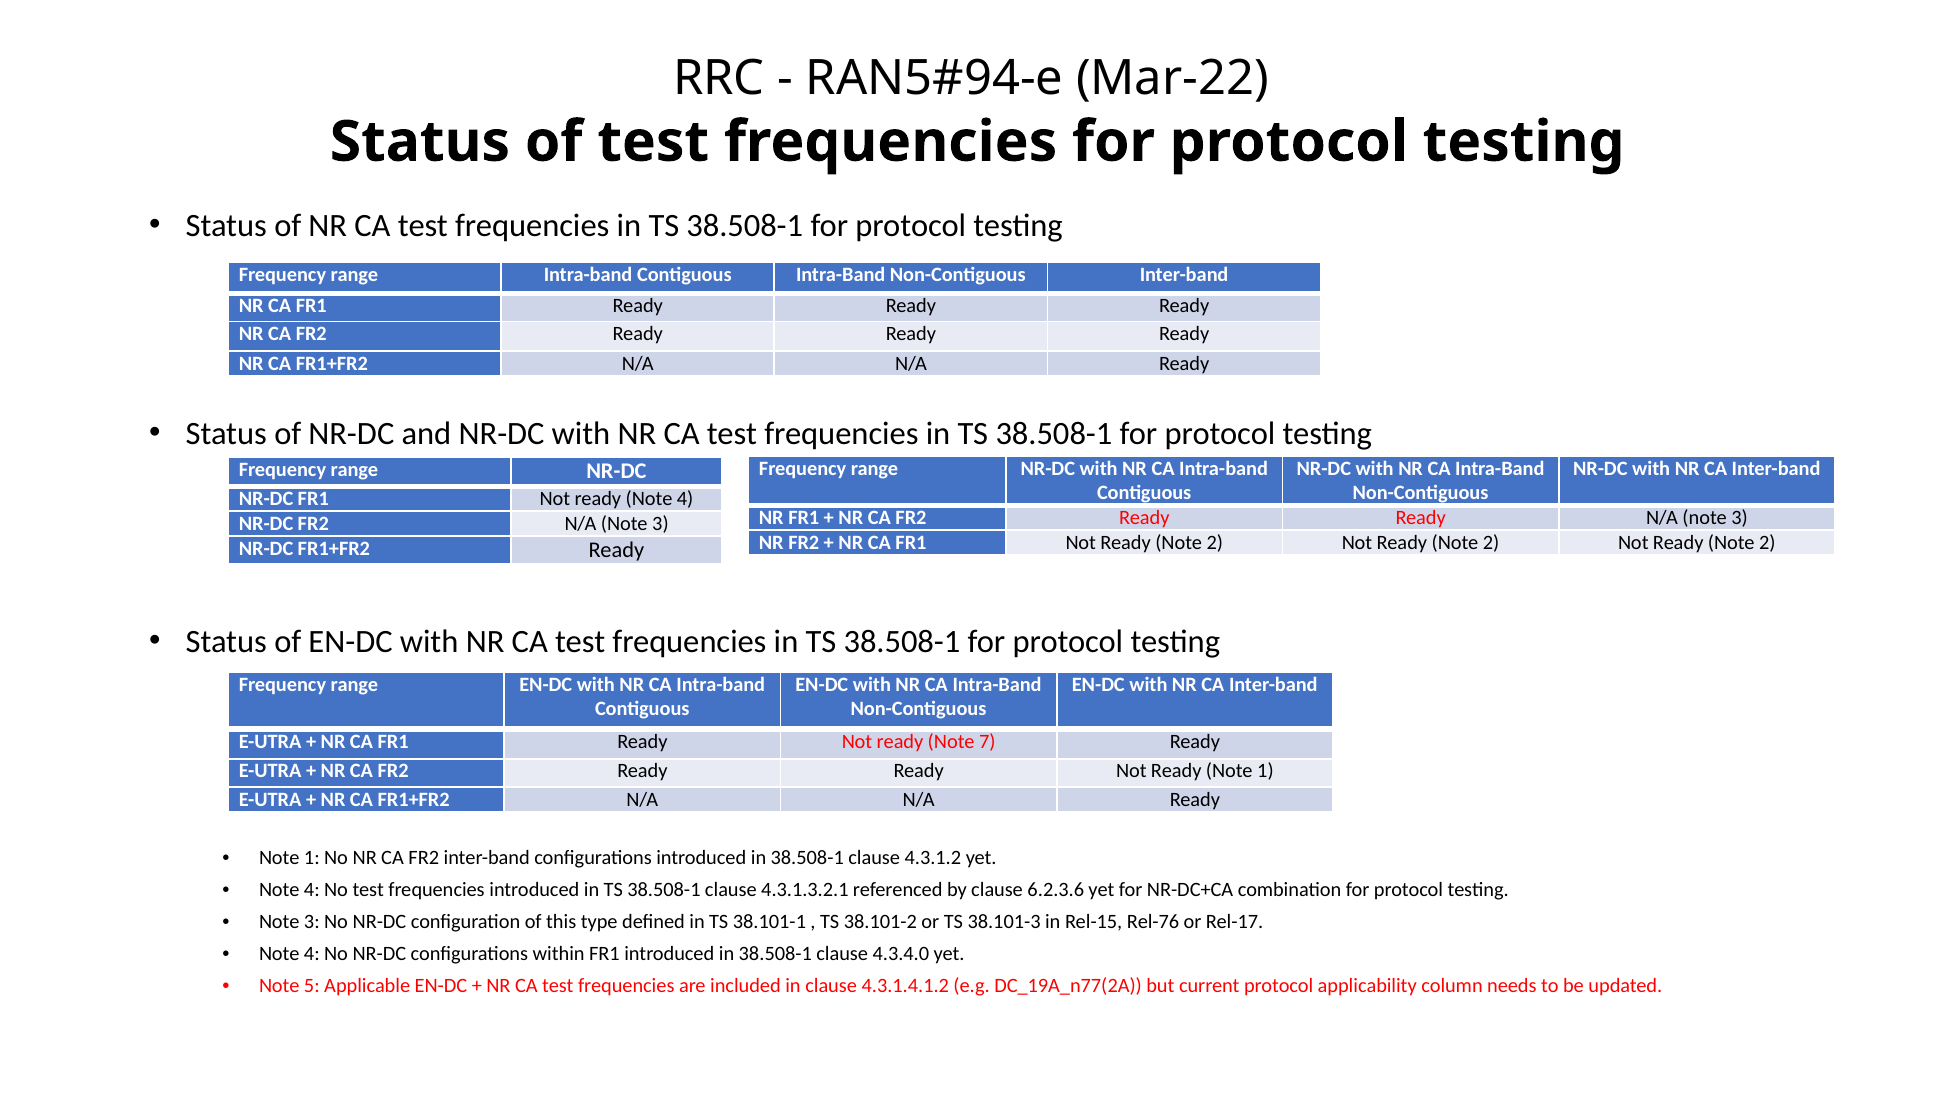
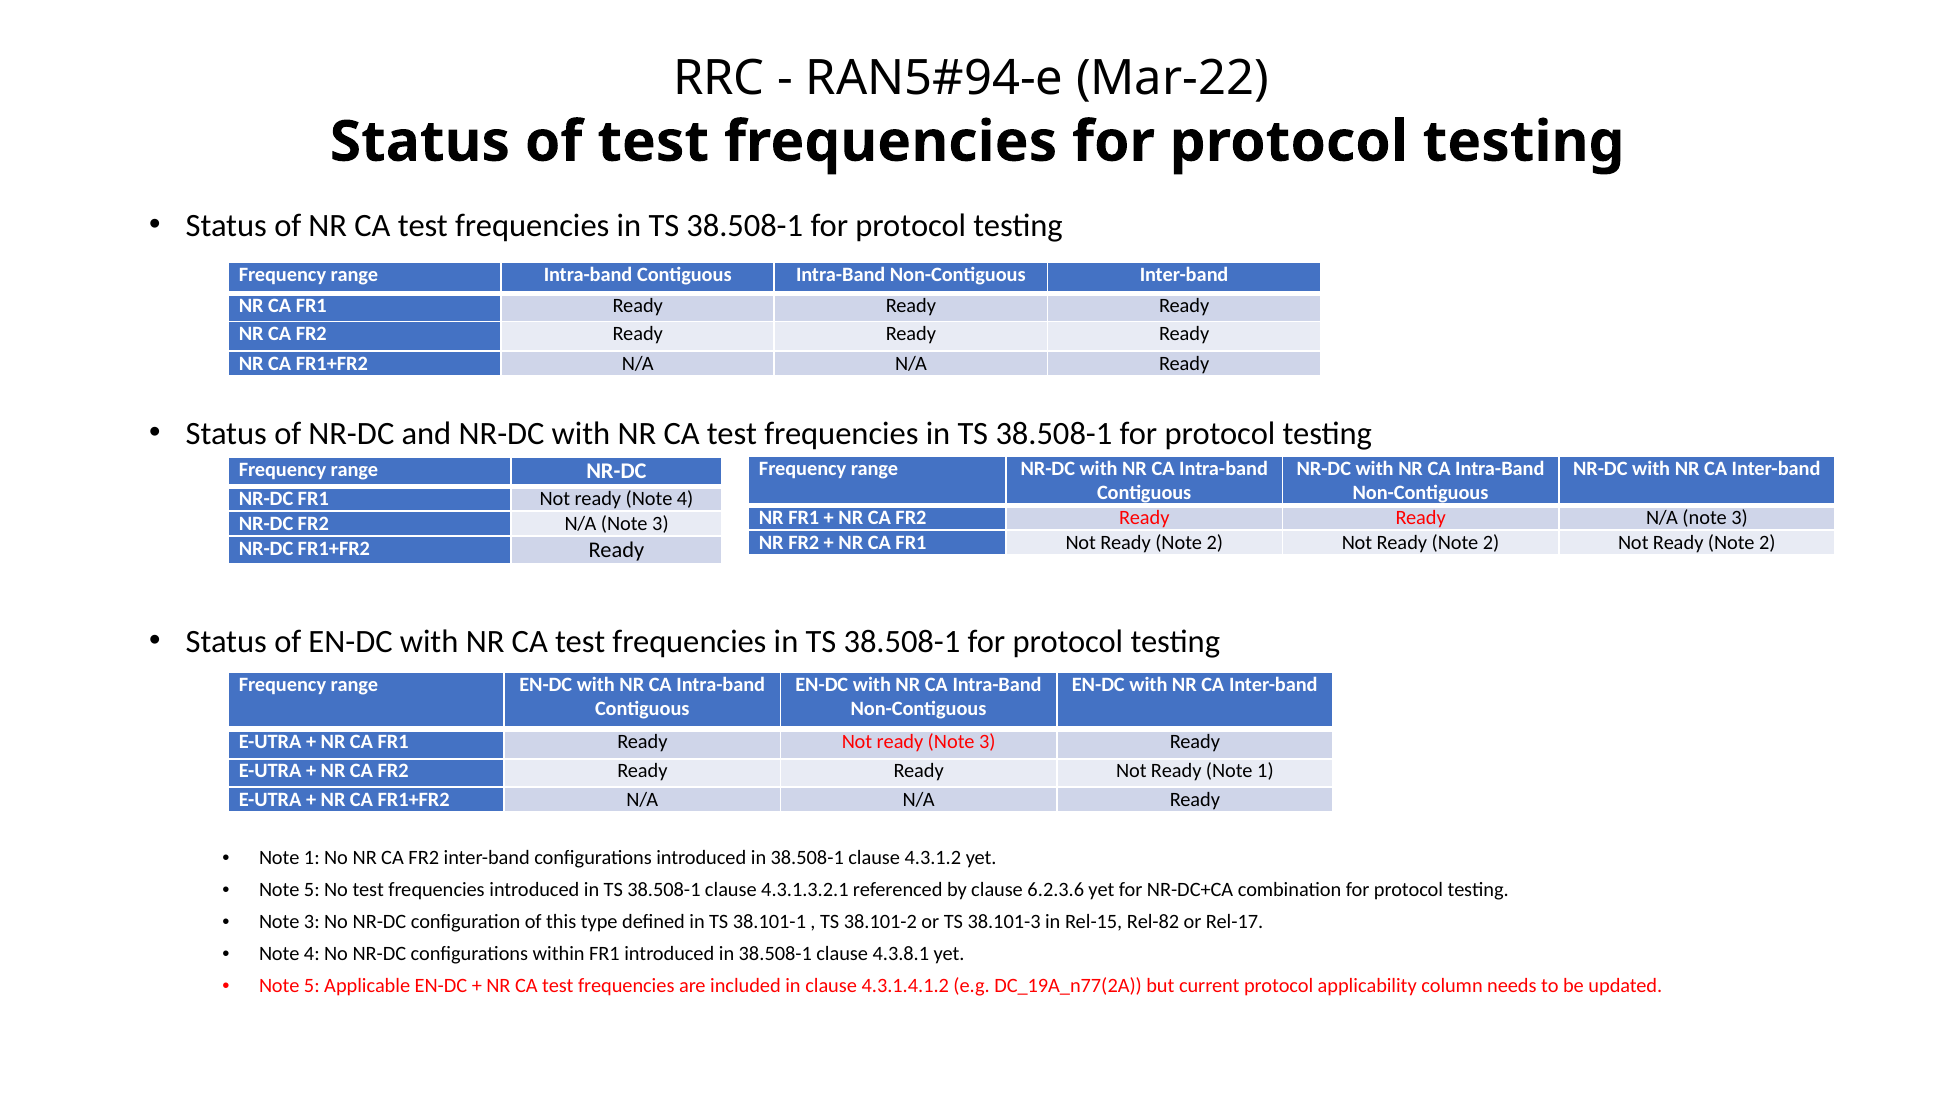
ready Note 7: 7 -> 3 (987, 742)
4: 4 -> 5 (312, 891)
Rel-76: Rel-76 -> Rel-82 (1153, 923)
4.3.4.0: 4.3.4.0 -> 4.3.8.1 (901, 955)
